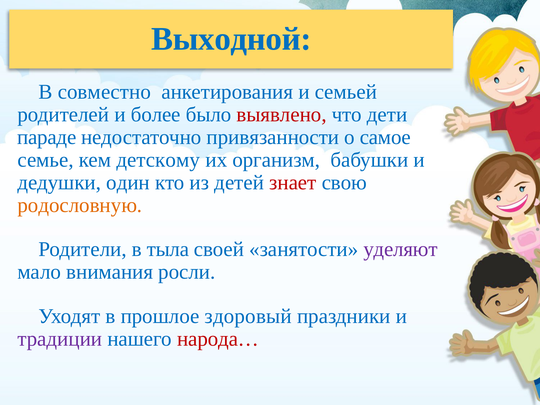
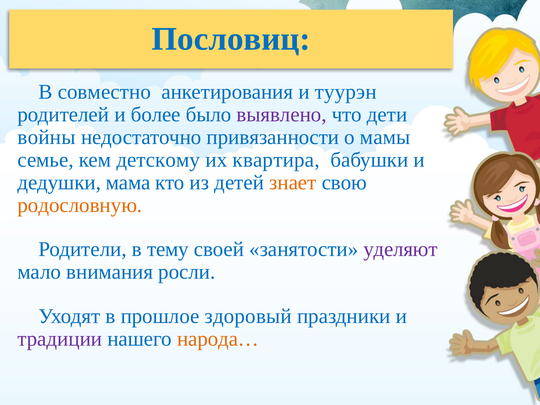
Выходной: Выходной -> Пословиц (231, 39)
семьей: семьей -> туурэн (346, 92)
выявлено colour: red -> purple (282, 114)
параде: параде -> войны (47, 137)
самое: самое -> мамы (385, 137)
организм: организм -> квартира (276, 160)
один: один -> мама (128, 182)
знает colour: red -> orange (293, 182)
тыла: тыла -> тему (168, 249)
народа… colour: red -> orange (218, 339)
